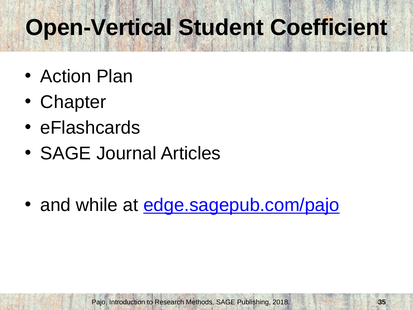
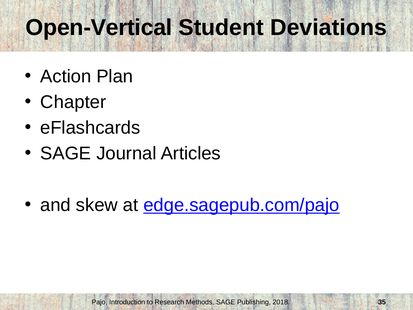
Coefficient: Coefficient -> Deviations (329, 27)
while: while -> skew (97, 205)
